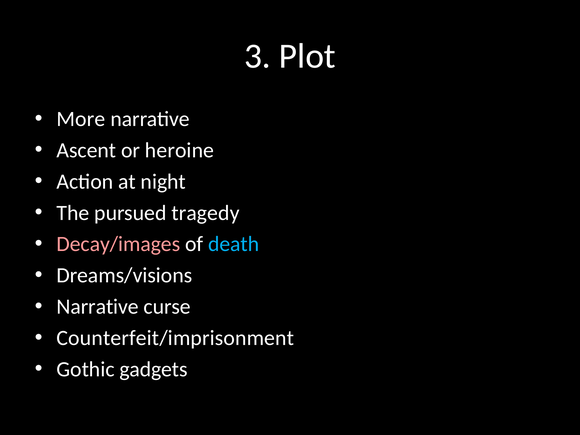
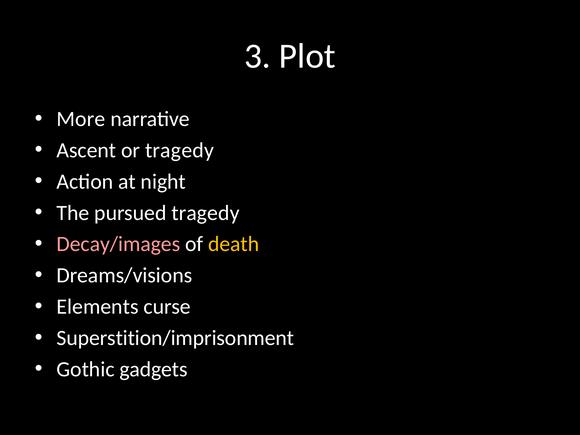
or heroine: heroine -> tragedy (179, 150)
death colour: light blue -> yellow (234, 244)
Narrative: Narrative -> Elements (98, 307)
Counterfeit/imprisonment: Counterfeit/imprisonment -> Superstition/imprisonment (175, 338)
